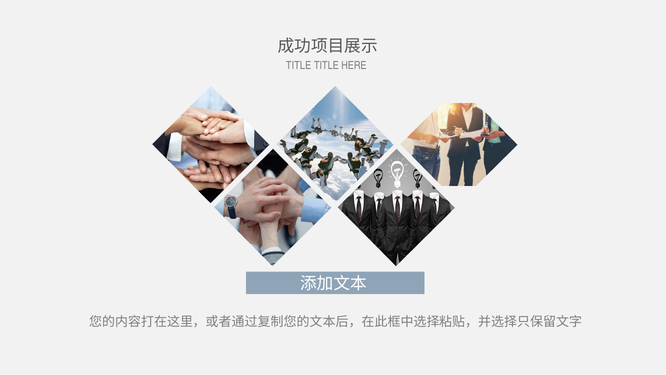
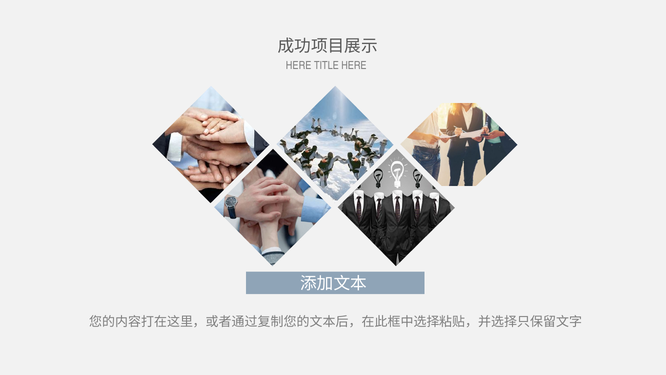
TITLE: TITLE -> HERE (299, 66)
